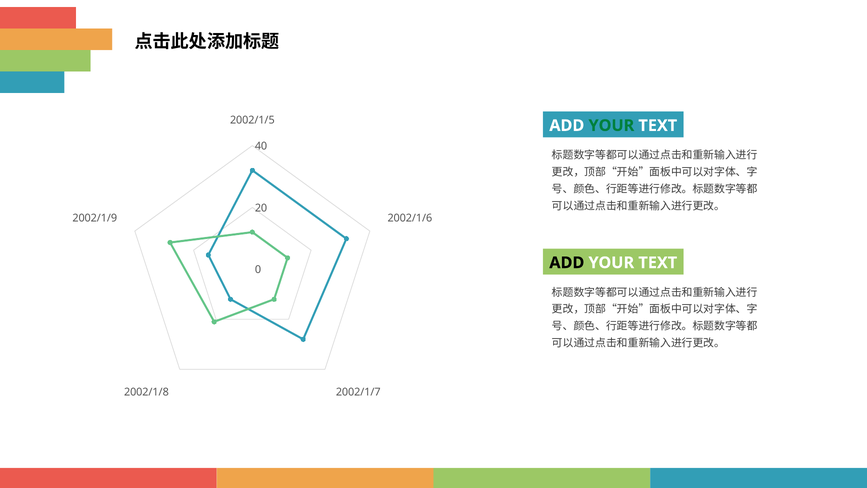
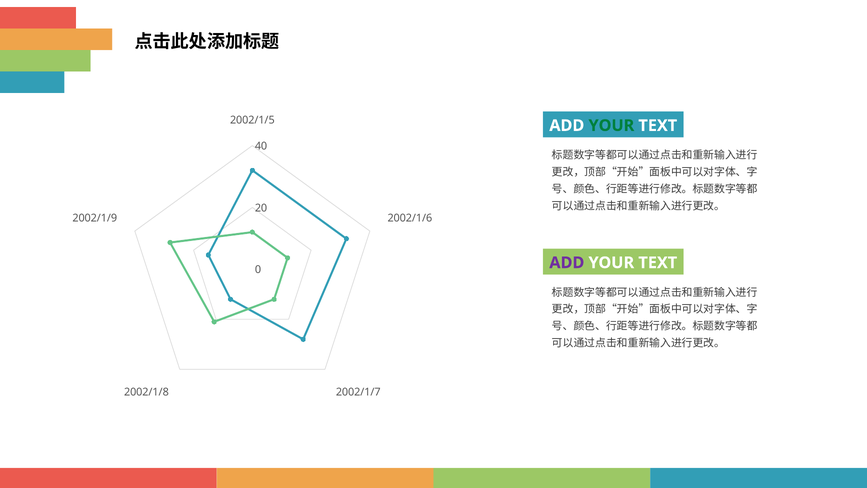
ADD colour: black -> purple (567, 263)
